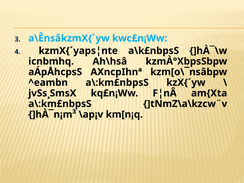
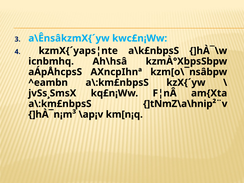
]tNmZ\a\kzcw¨v: ]tNmZ\a\kzcw¨v -> ]tNmZ\a\hnip²¨v (185, 104)
